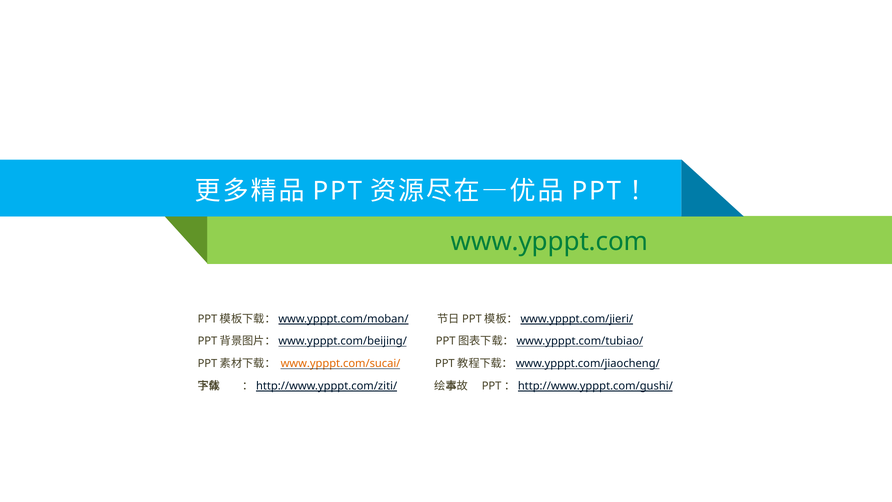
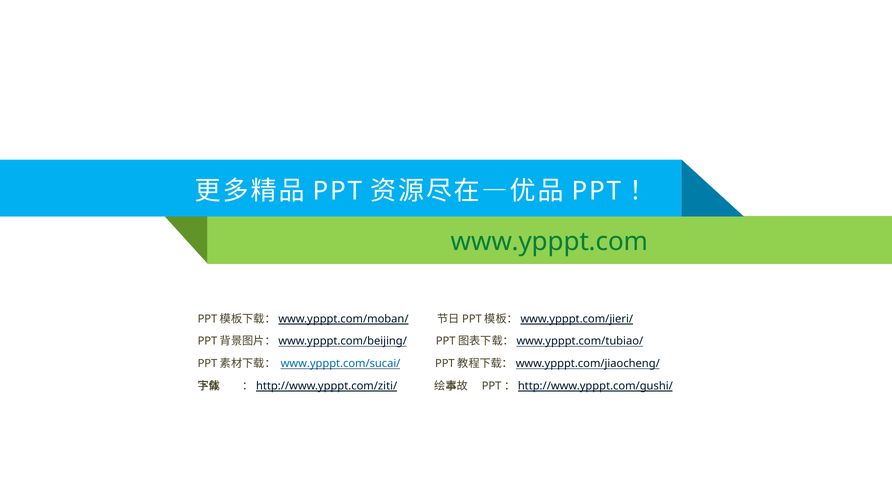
www.ypppt.com/sucai/ colour: orange -> blue (341, 363)
